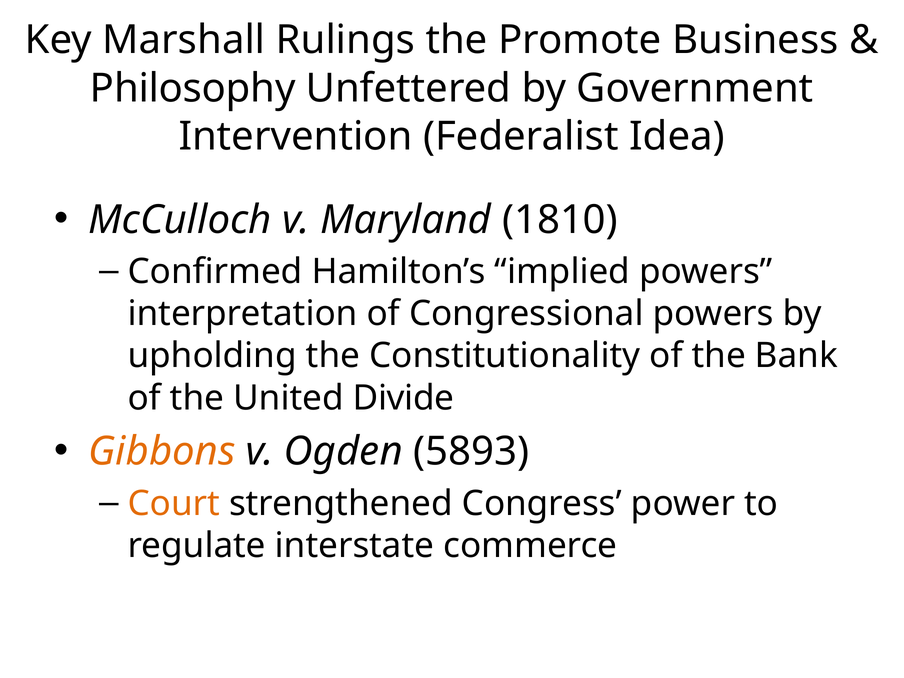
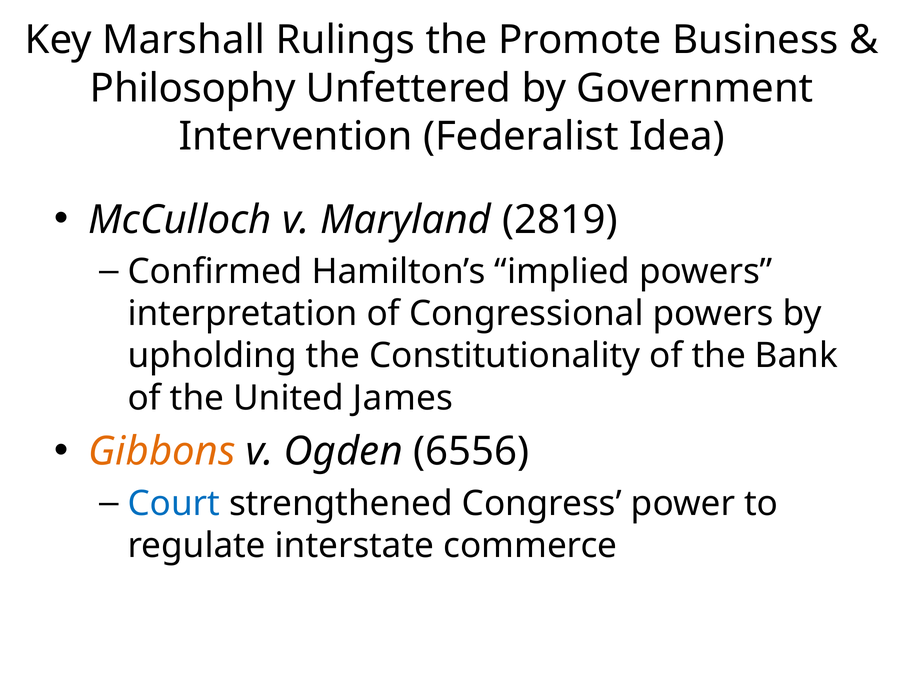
1810: 1810 -> 2819 (560, 220)
Divide: Divide -> James (403, 398)
5893: 5893 -> 6556 (471, 452)
Court colour: orange -> blue (174, 503)
